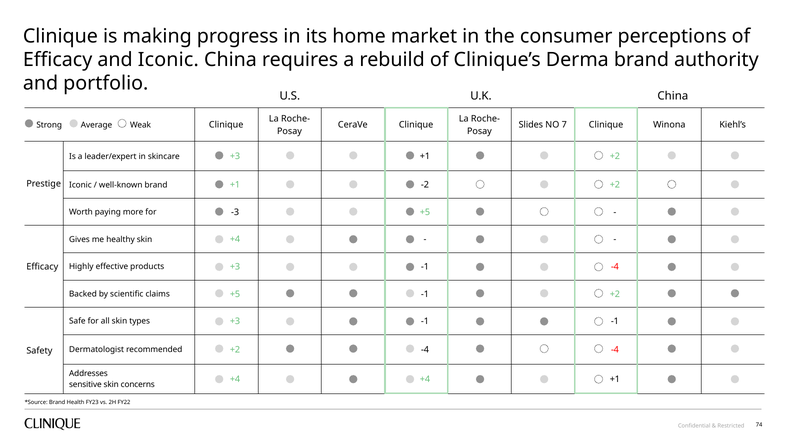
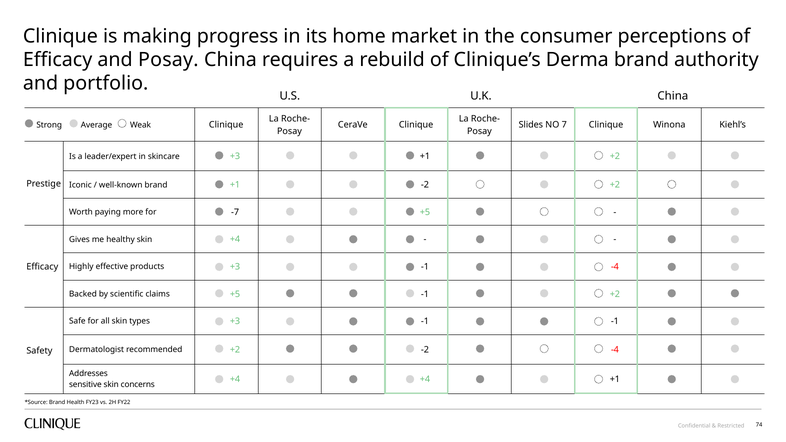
and Iconic: Iconic -> Posay (168, 60)
-3: -3 -> -7 (235, 212)
+2 -4: -4 -> -2 (425, 350)
